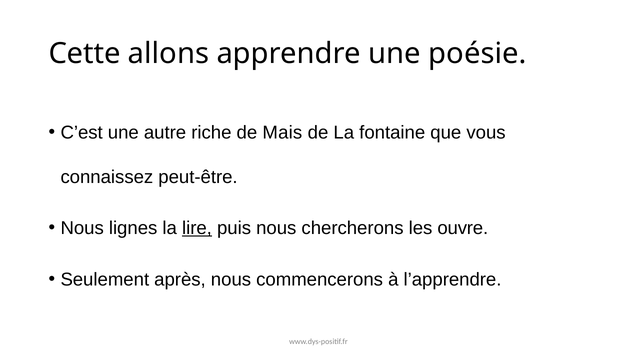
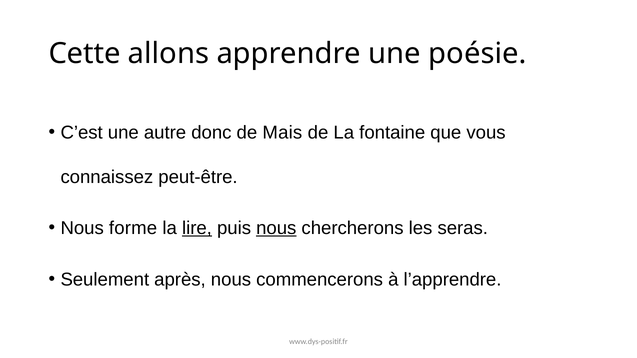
riche: riche -> donc (211, 133)
lignes: lignes -> forme (133, 228)
nous underline: none -> present (276, 228)
ouvre: ouvre -> seras (463, 228)
